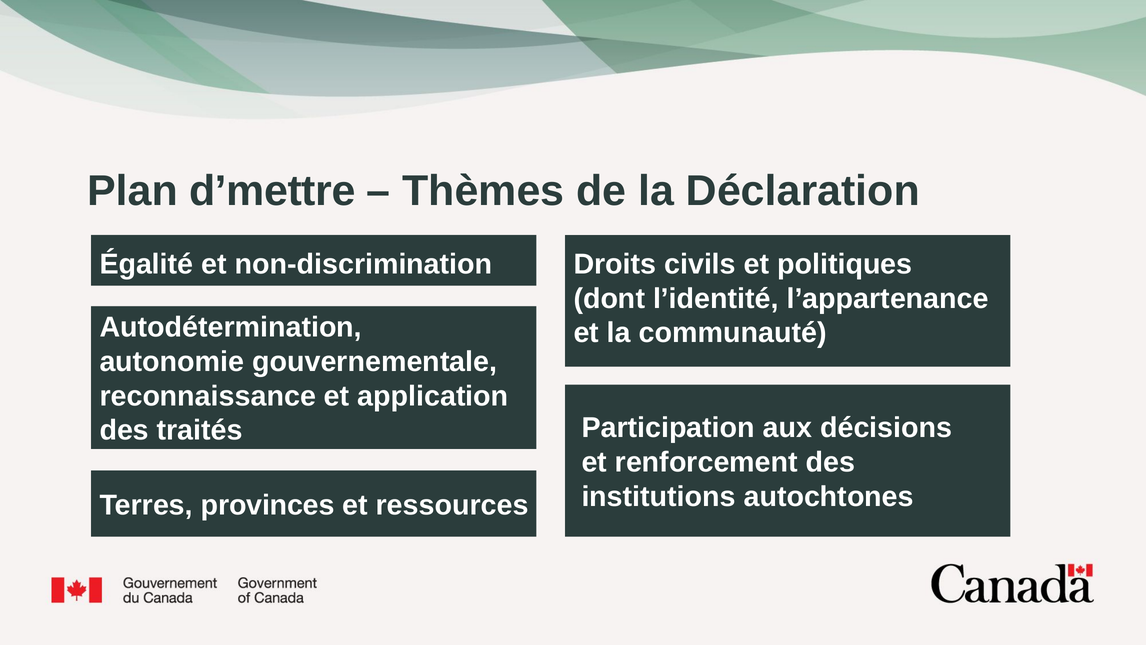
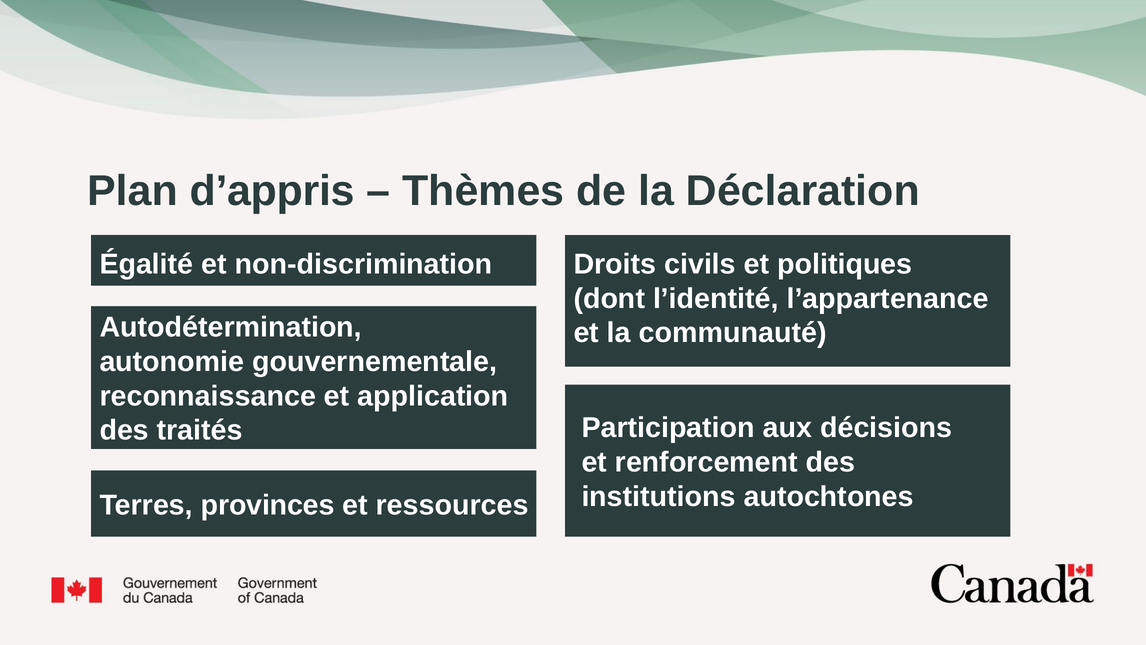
d’mettre: d’mettre -> d’appris (272, 191)
